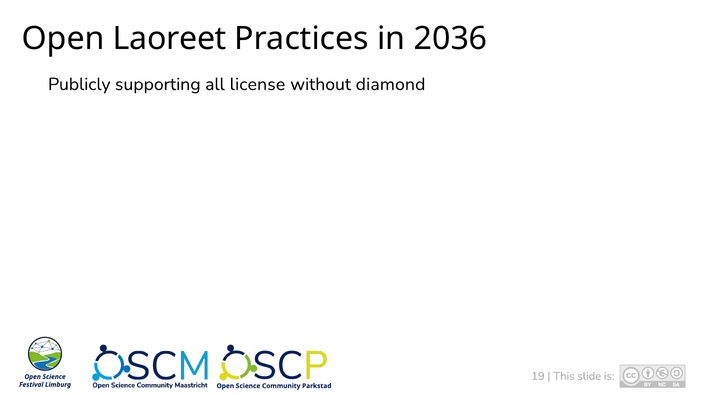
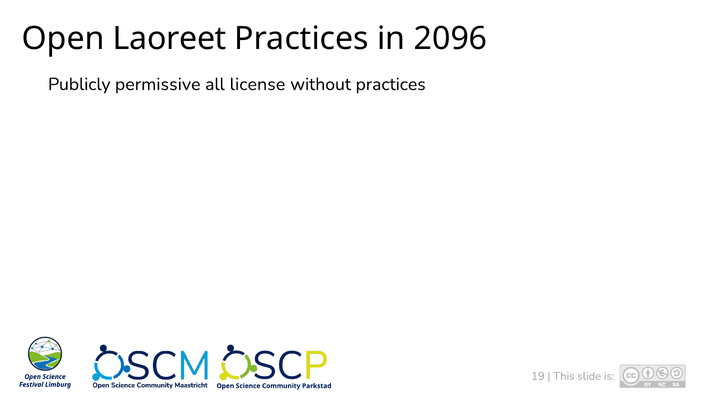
2036: 2036 -> 2096 (451, 39)
supporting: supporting -> permissive (158, 84)
without diamond: diamond -> practices (391, 84)
